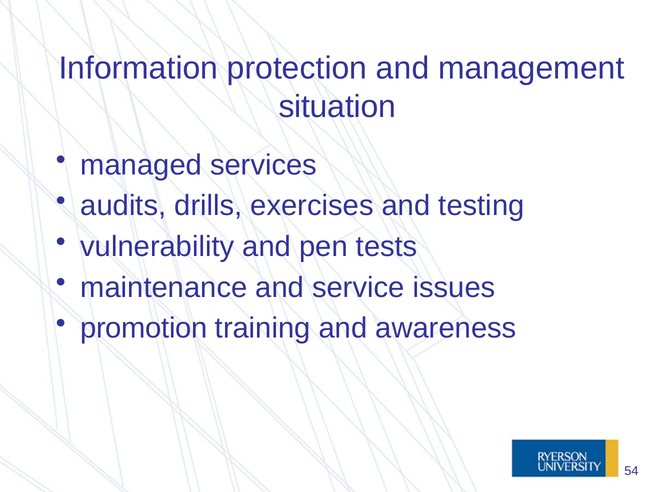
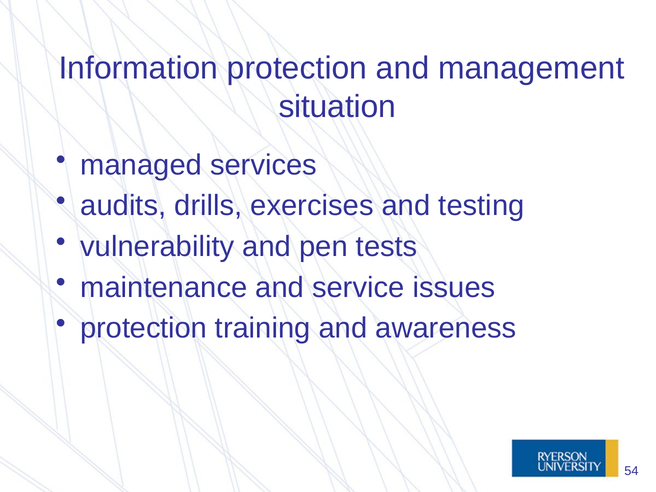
promotion: promotion -> protection (144, 328)
